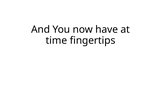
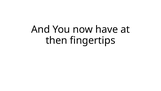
time: time -> then (56, 40)
